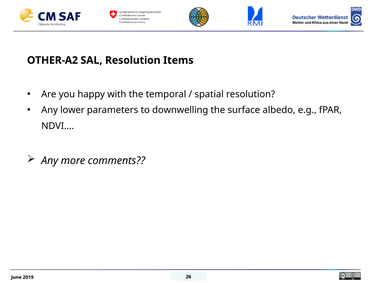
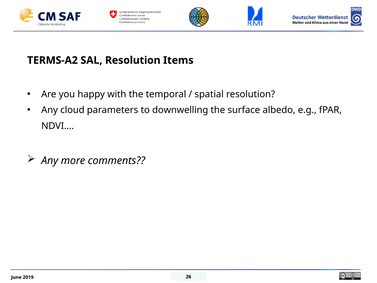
OTHER-A2: OTHER-A2 -> TERMS-A2 (52, 60)
lower: lower -> cloud (72, 110)
